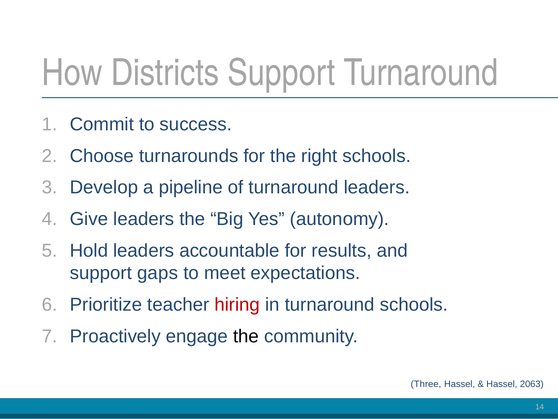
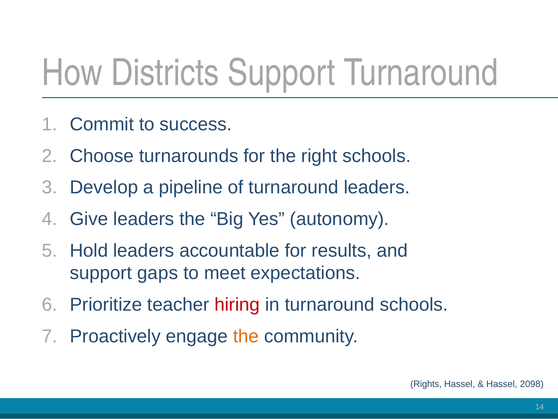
the colour: black -> orange (246, 336)
Three: Three -> Rights (426, 384)
2063: 2063 -> 2098 (532, 384)
